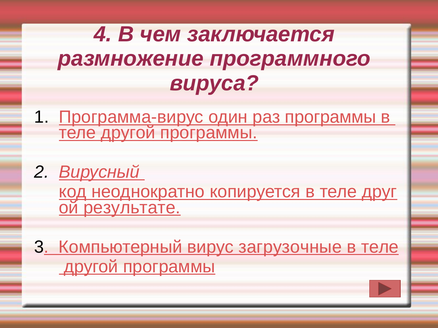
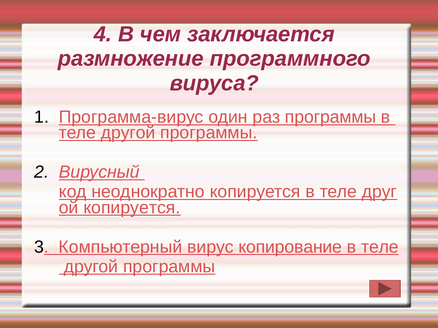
результате: результате -> копируется (132, 208)
загрузочные: загрузочные -> копирование (290, 247)
